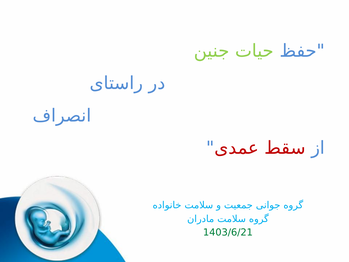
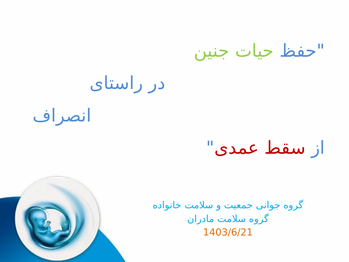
1403/6/21 colour: green -> orange (228, 232)
